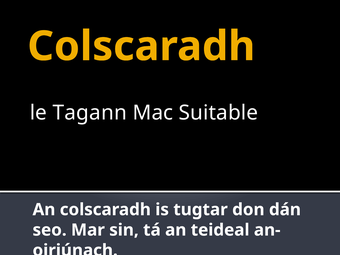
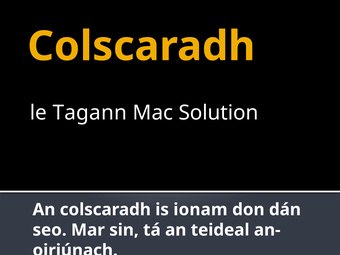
Suitable: Suitable -> Solution (218, 113)
tugtar: tugtar -> ionam (200, 210)
